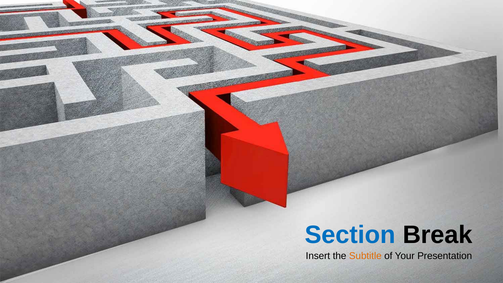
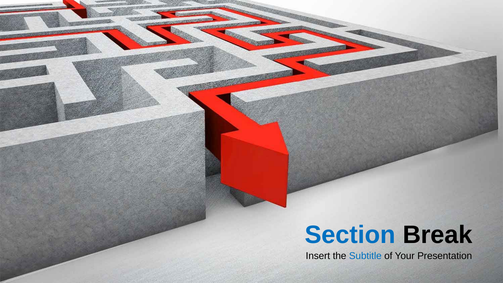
Subtitle colour: orange -> blue (365, 256)
